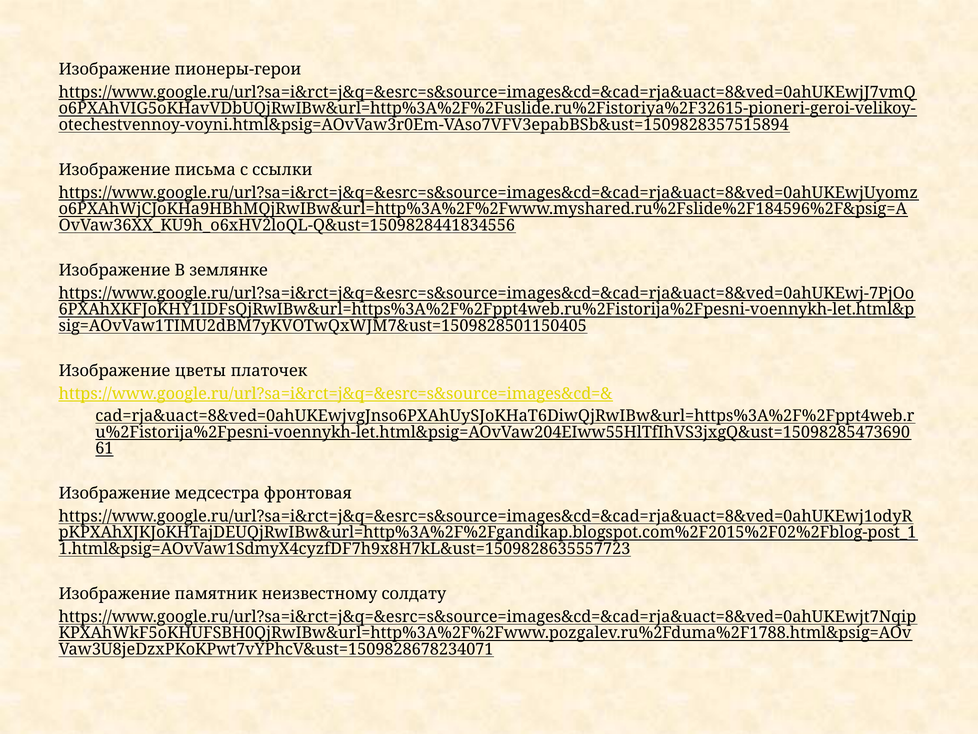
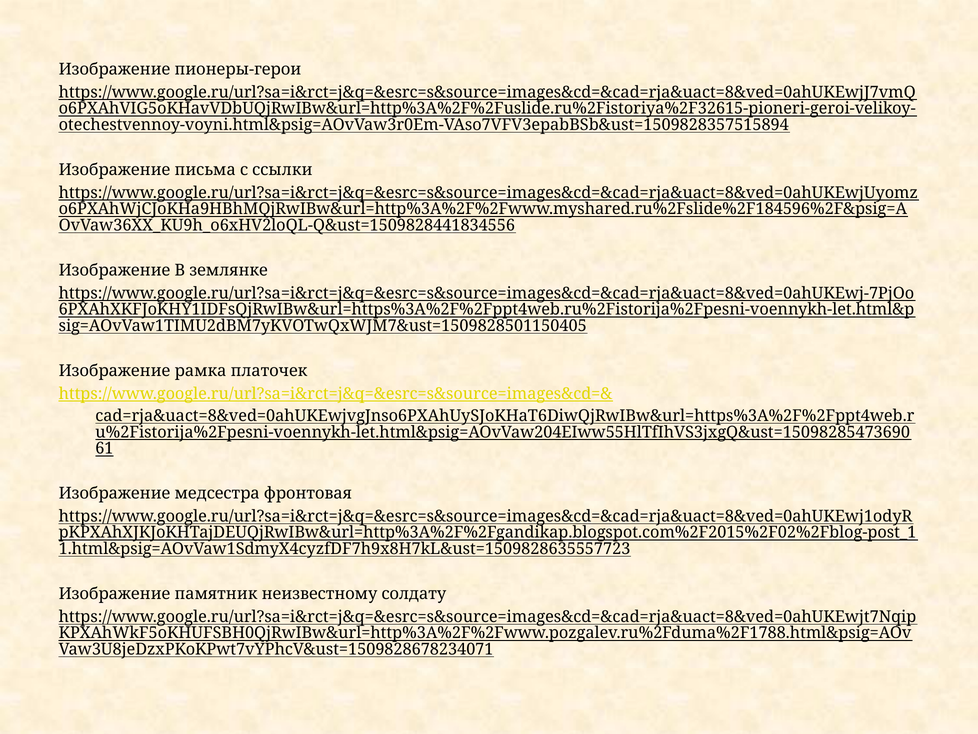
цветы: цветы -> рамка (201, 371)
